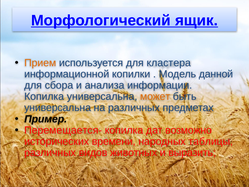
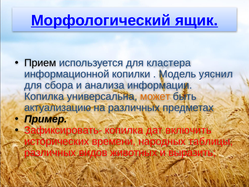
Прием colour: orange -> black (40, 63)
данной: данной -> уяснил (216, 74)
универсальна: универсальна -> актуализацию (58, 108)
Перемещается-: Перемещается- -> Зафиксировать- (63, 130)
возможно: возможно -> включить (188, 130)
